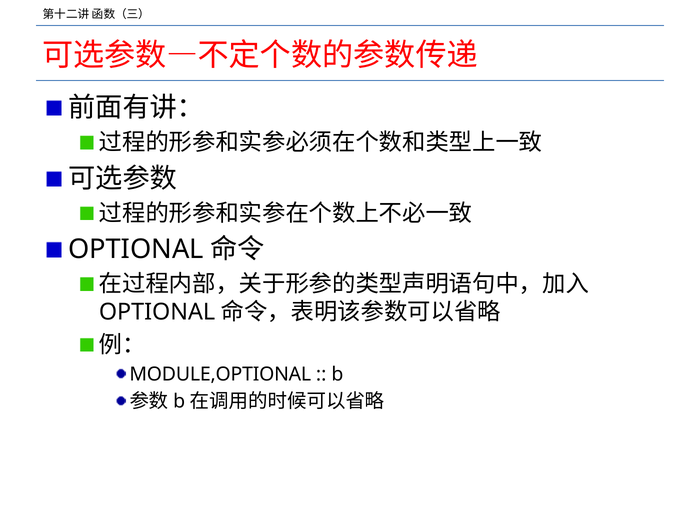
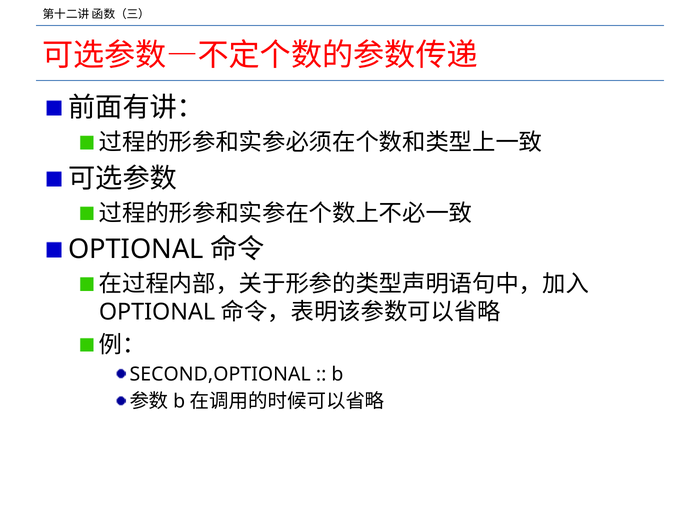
MODULE,OPTIONAL: MODULE,OPTIONAL -> SECOND,OPTIONAL (220, 374)
